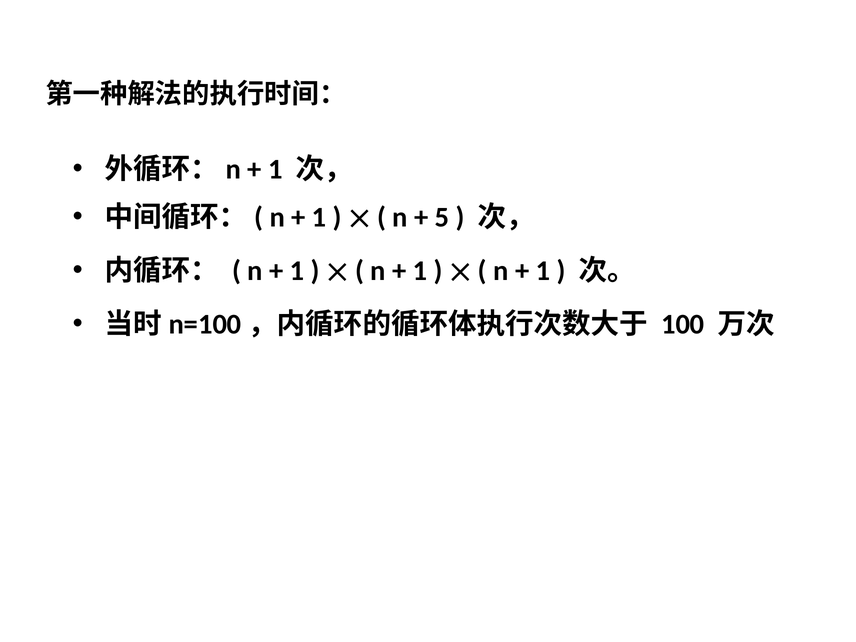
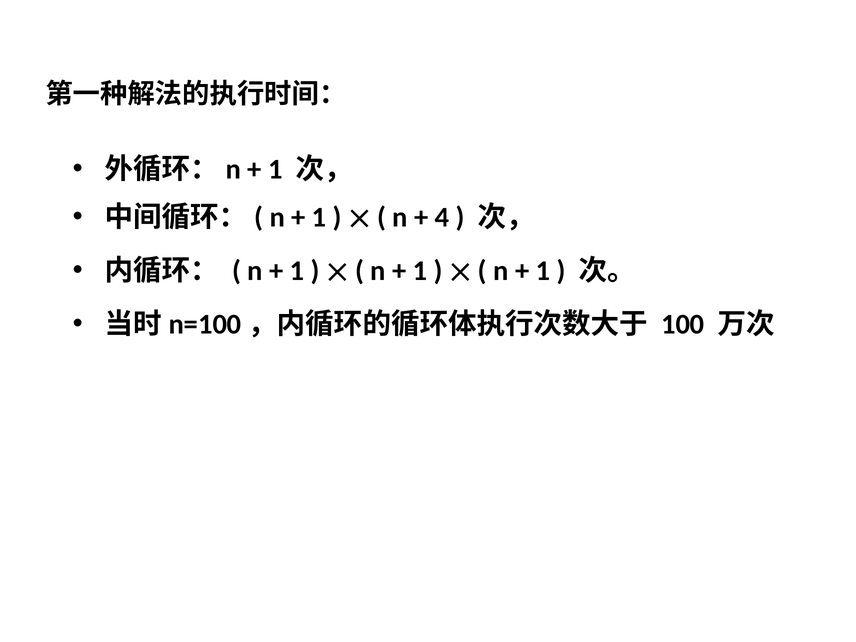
5: 5 -> 4 (442, 217)
